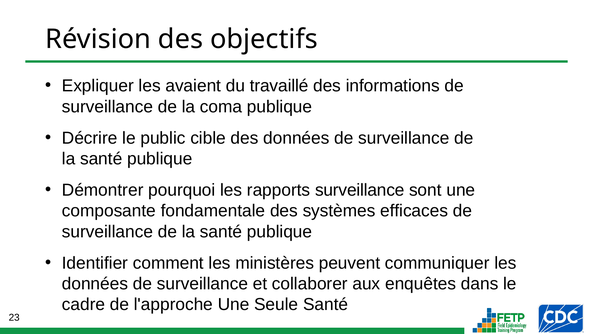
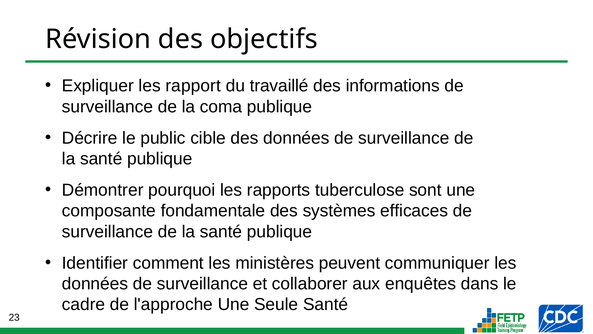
avaient: avaient -> rapport (193, 86)
rapports surveillance: surveillance -> tuberculose (360, 190)
